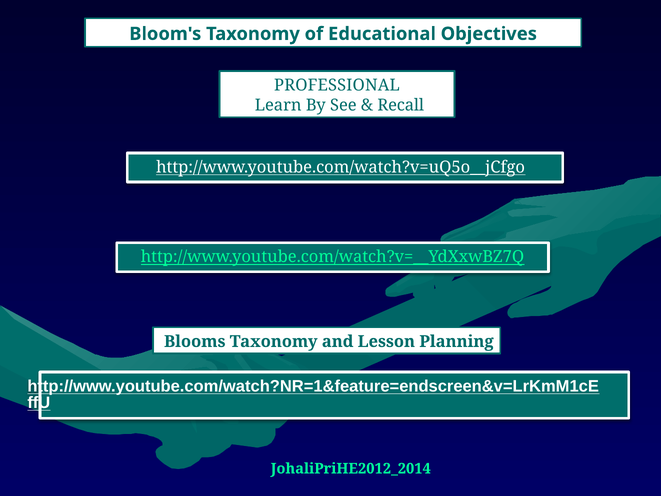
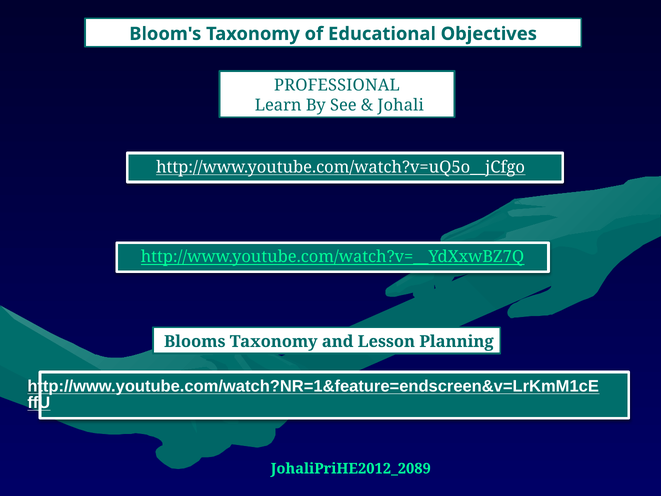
Recall: Recall -> Johali (401, 105)
JohaliPriHE2012_2014: JohaliPriHE2012_2014 -> JohaliPriHE2012_2089 (351, 468)
